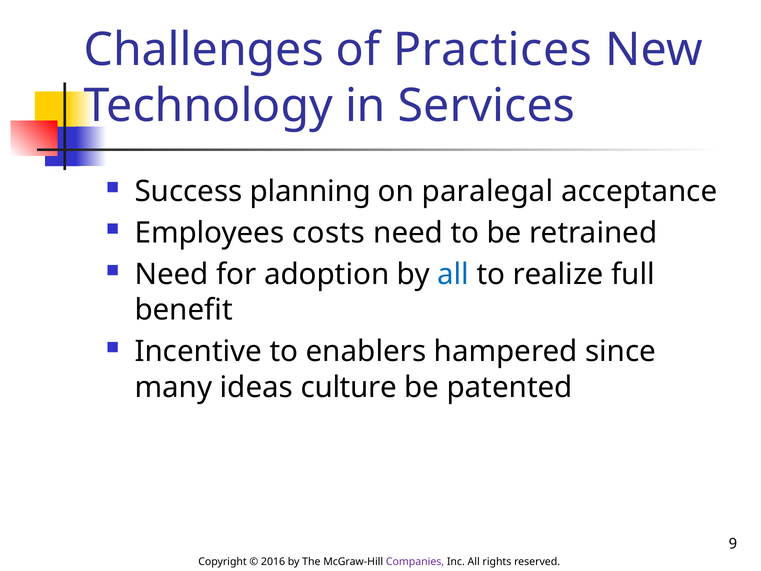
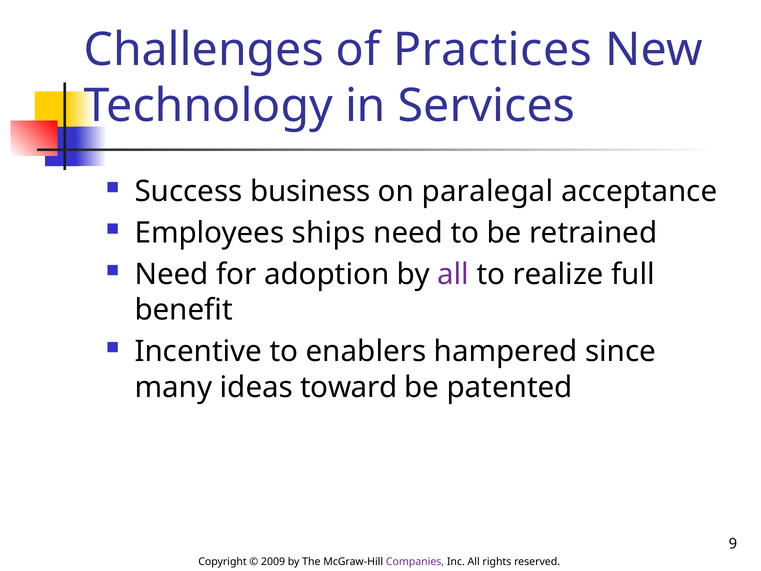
planning: planning -> business (310, 192)
costs: costs -> ships (329, 233)
all colour: blue -> purple (453, 275)
culture: culture -> toward (349, 387)
2016: 2016 -> 2009 (273, 561)
